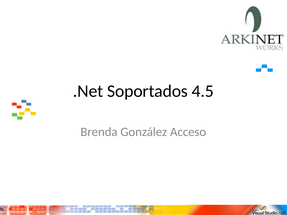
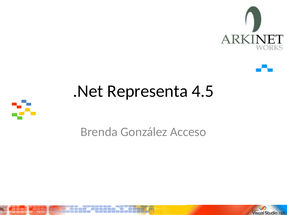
Soportados: Soportados -> Representa (148, 91)
